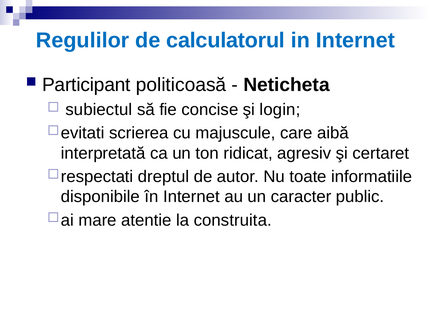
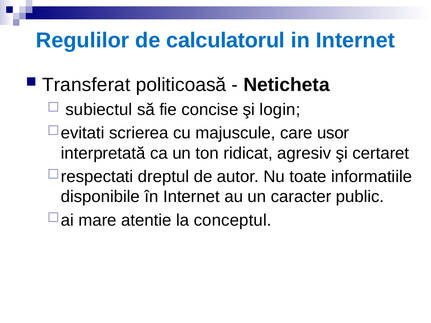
Participant: Participant -> Transferat (86, 85)
aibă: aibă -> usor (333, 133)
construita: construita -> conceptul (233, 220)
